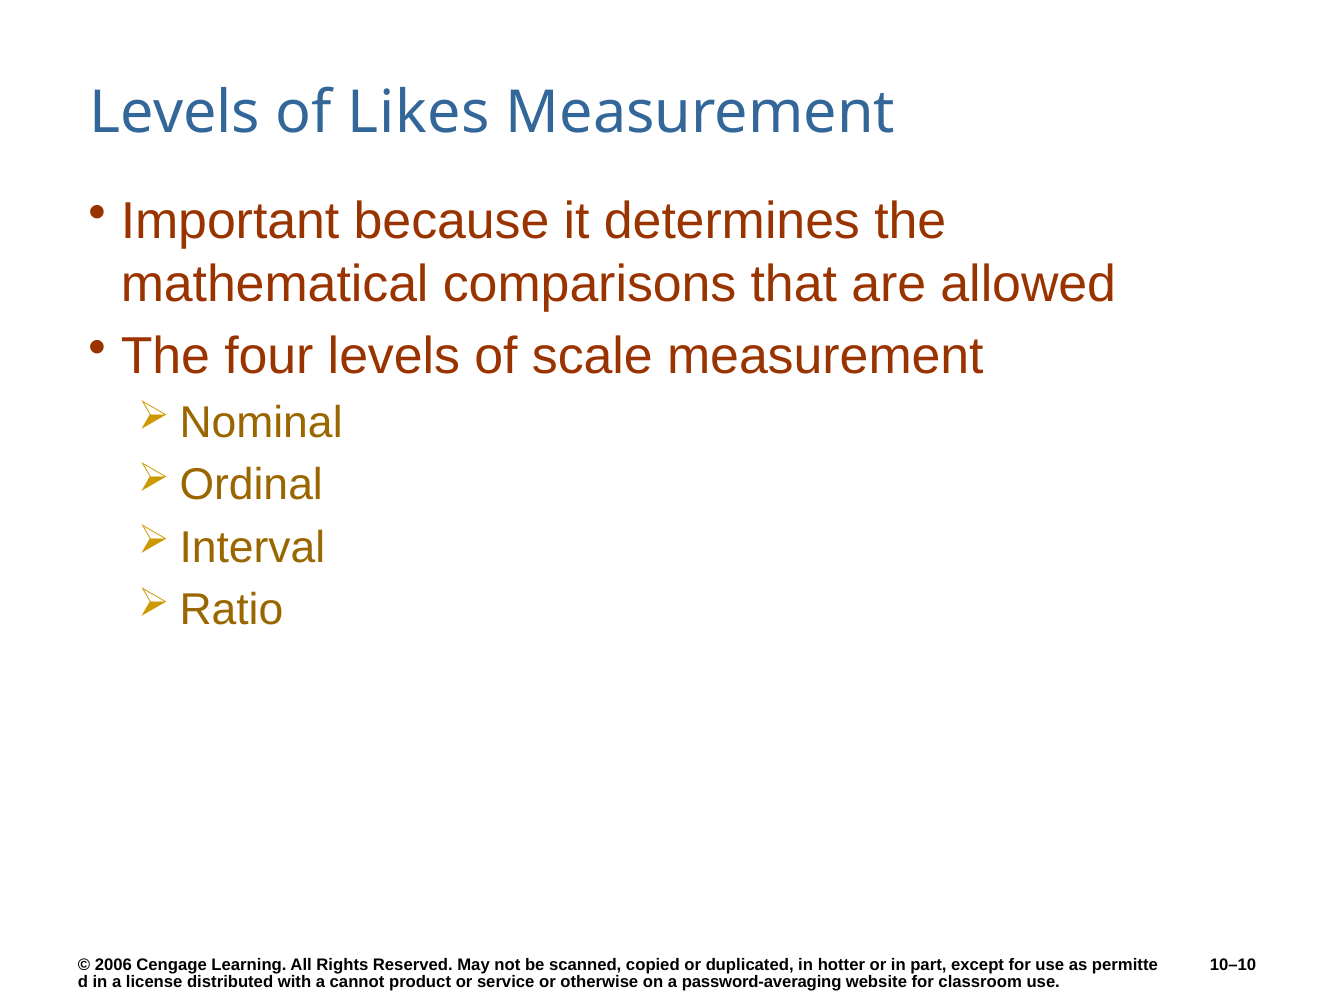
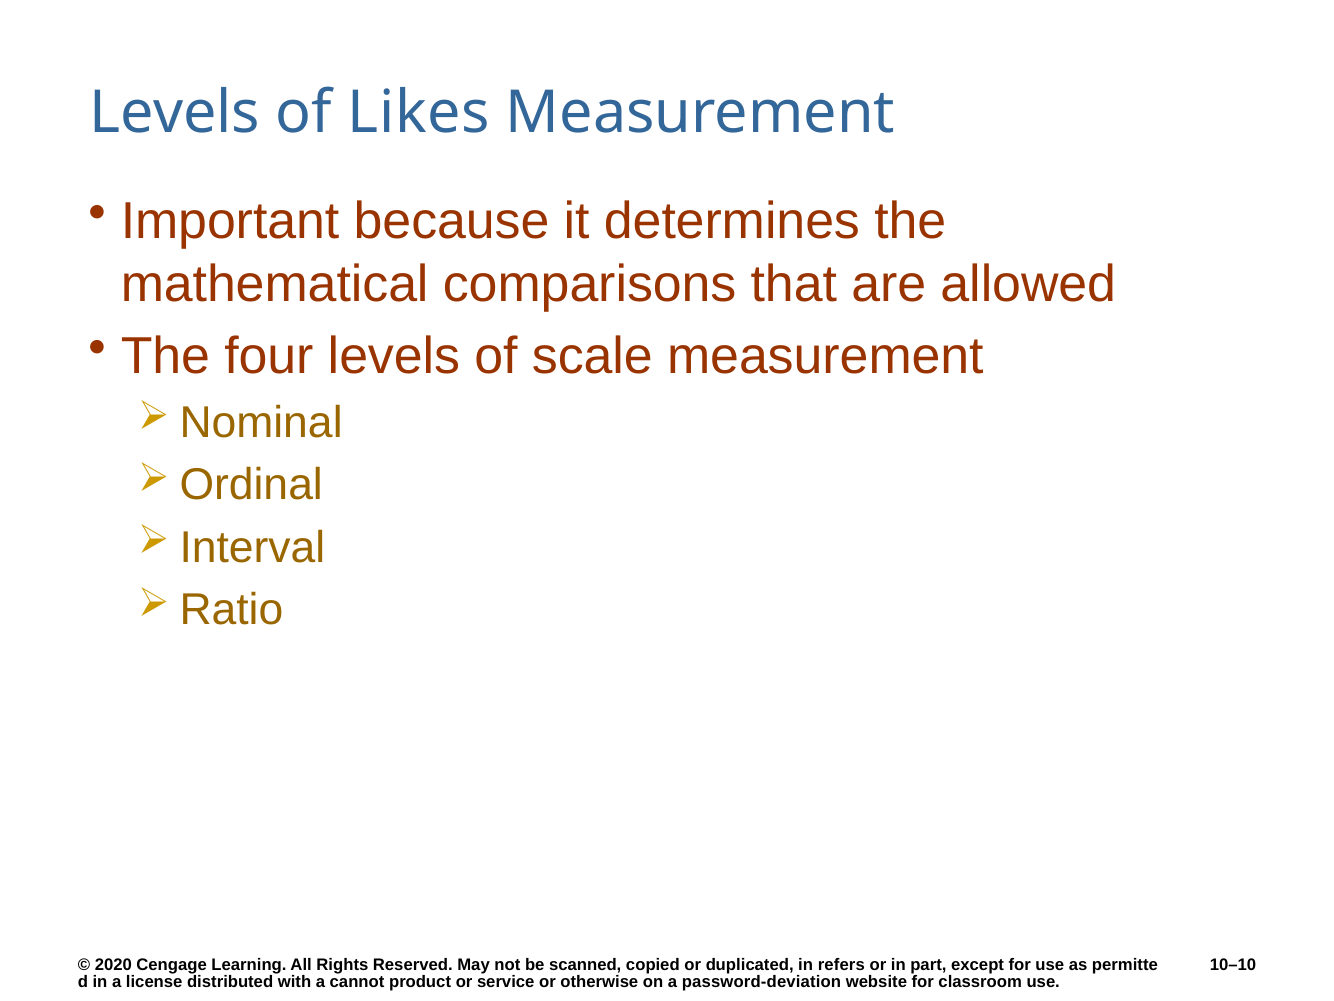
2006: 2006 -> 2020 (113, 965)
hotter: hotter -> refers (841, 965)
password-averaging: password-averaging -> password-deviation (761, 982)
